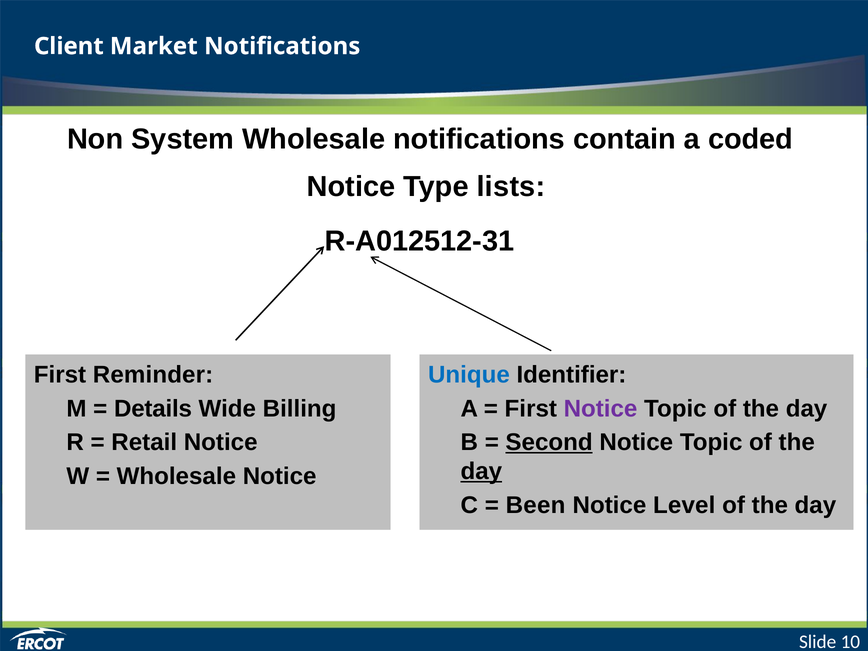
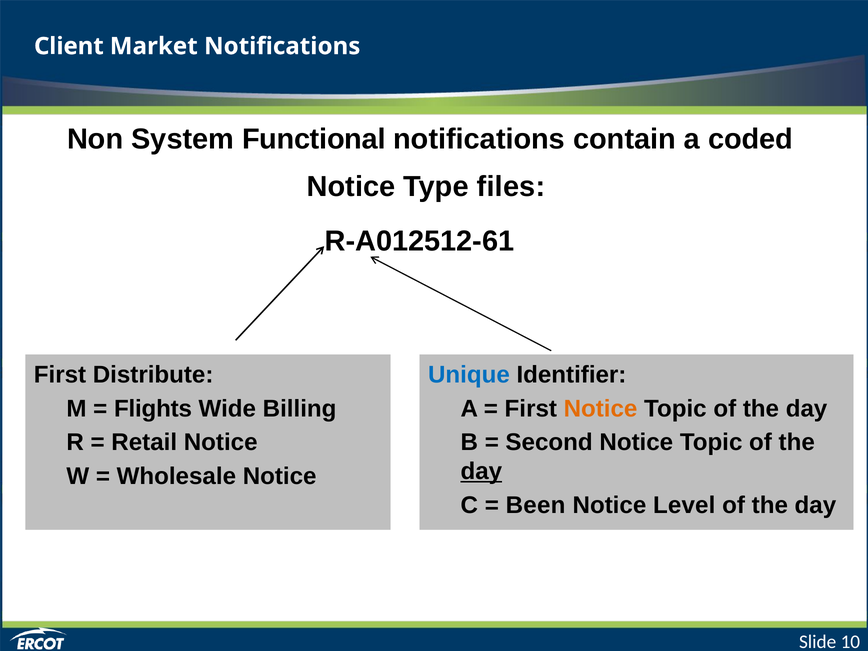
System Wholesale: Wholesale -> Functional (314, 139)
lists: lists -> files (511, 187)
R-A012512-31: R-A012512-31 -> R-A012512-61 (419, 241)
Reminder: Reminder -> Distribute (153, 375)
Details: Details -> Flights (153, 409)
Notice colour: purple -> orange (601, 409)
Second underline: present -> none (549, 442)
